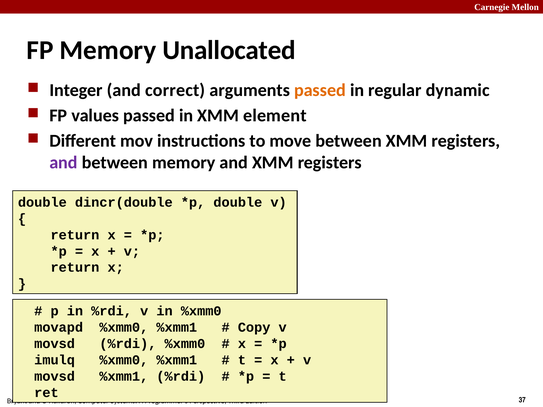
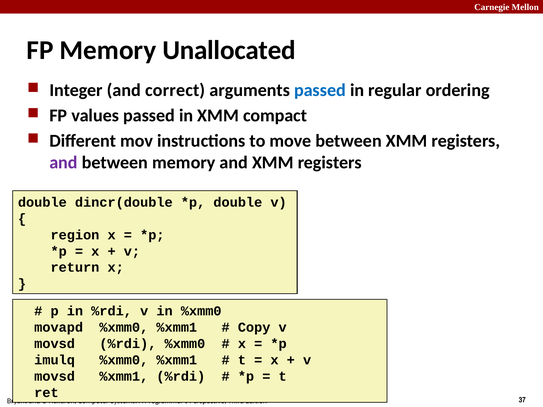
passed colour: orange -> blue (320, 90)
dynamic: dynamic -> ordering (458, 90)
element: element -> compact (275, 116)
return: return -> region (75, 235)
